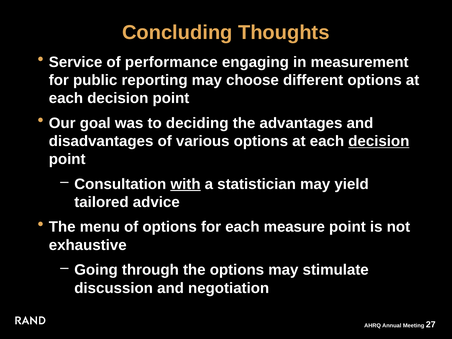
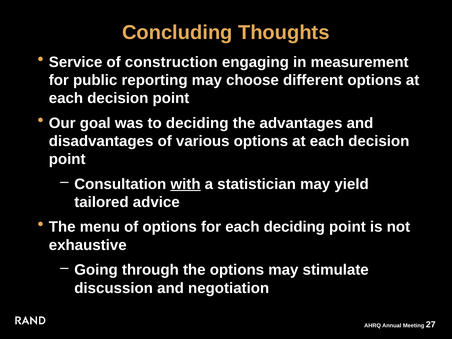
performance: performance -> construction (171, 62)
decision underline: present -> none (379, 141)
each measure: measure -> deciding (294, 227)
